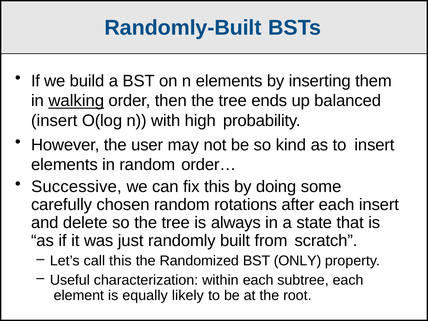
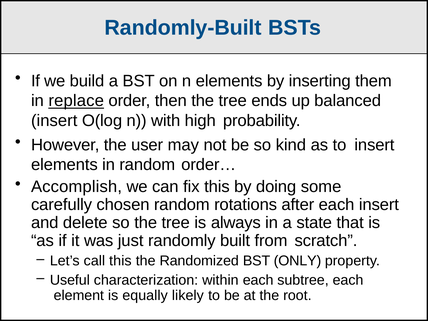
walking: walking -> replace (76, 101)
Successive: Successive -> Accomplish (76, 187)
